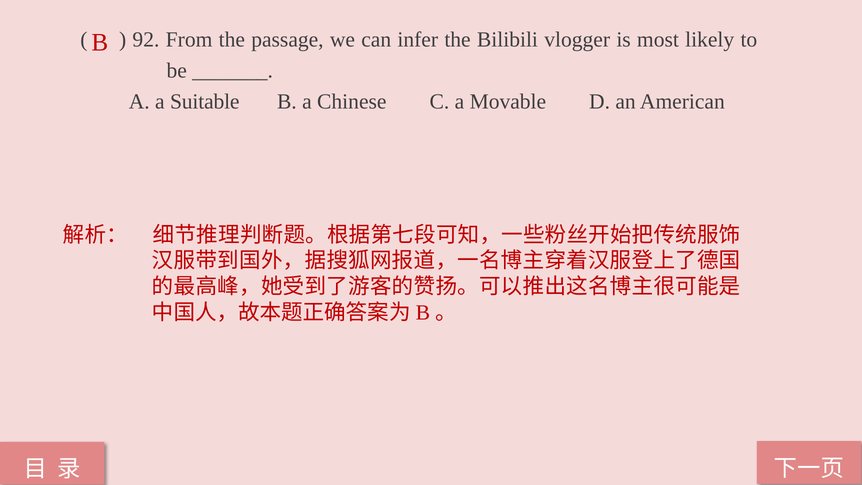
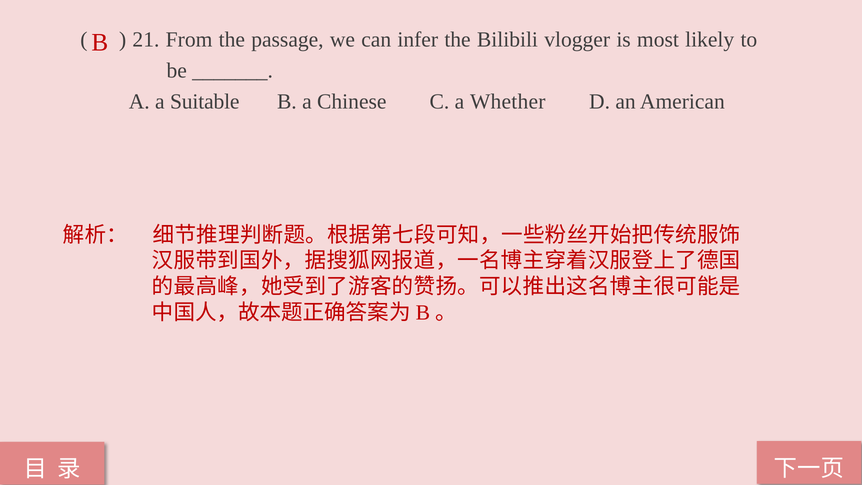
92: 92 -> 21 (146, 39)
Movable: Movable -> Whether (508, 102)
